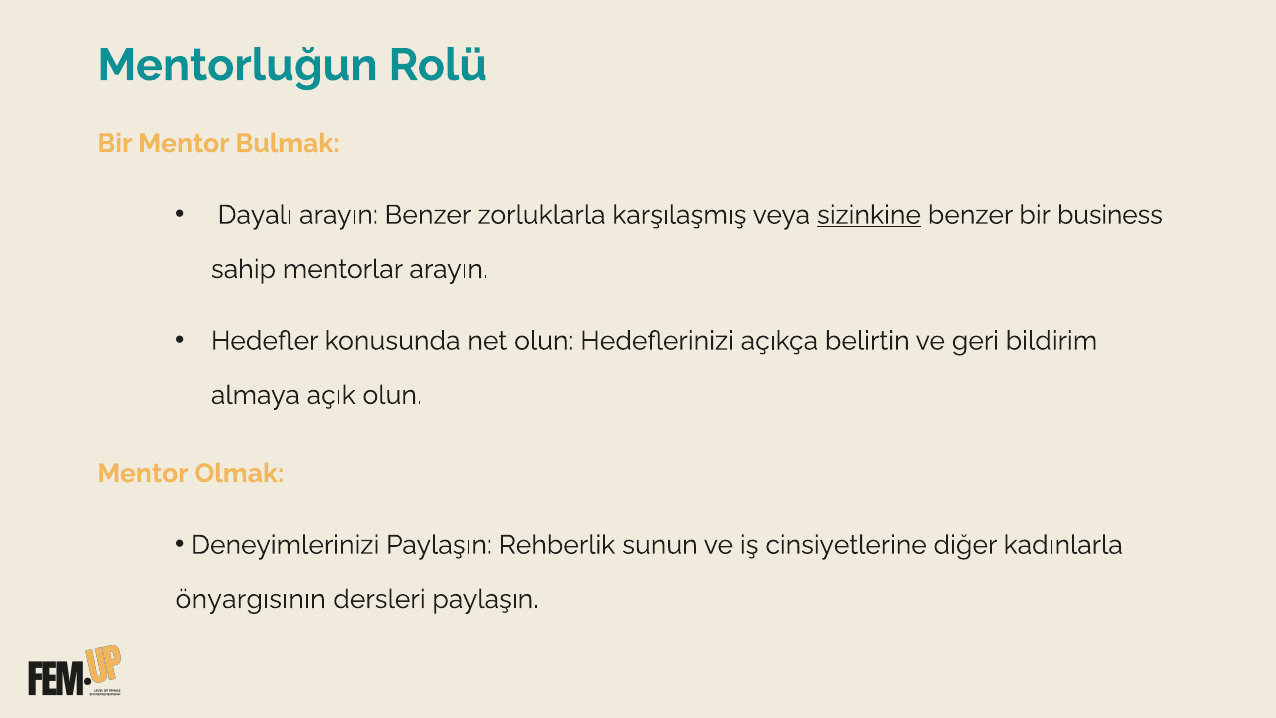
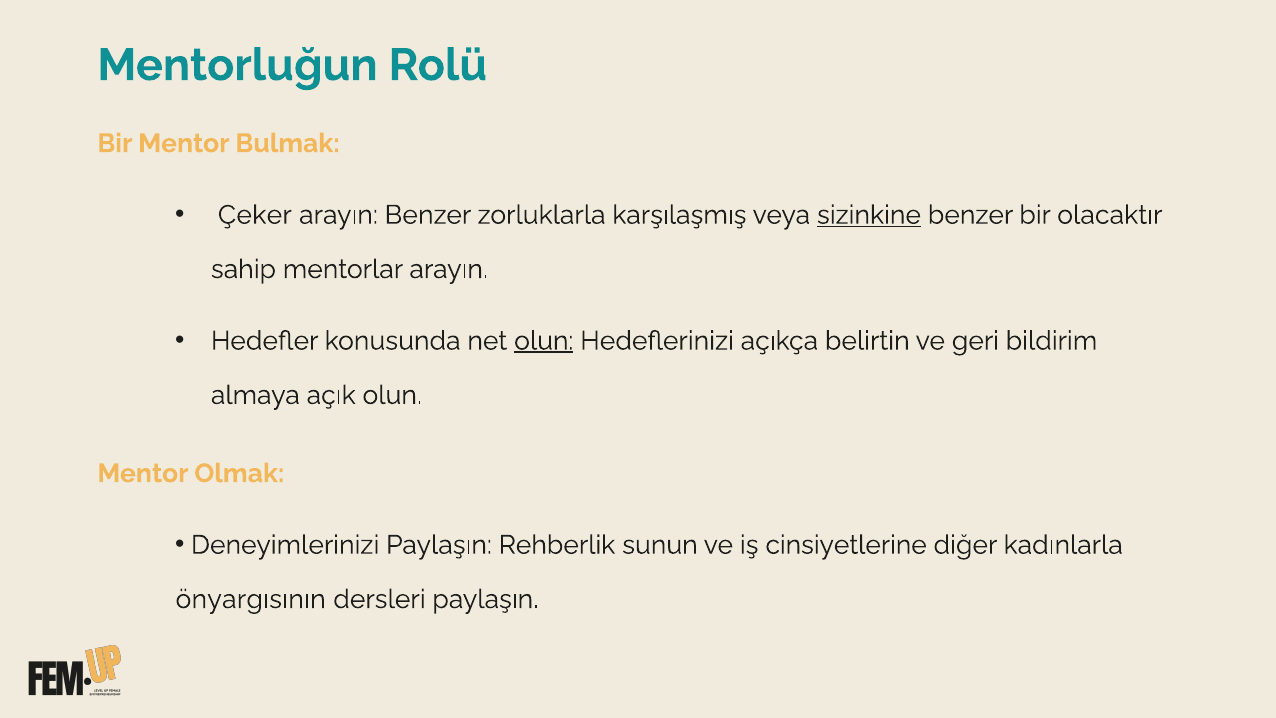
Dayalı: Dayalı -> Çeker (255, 215)
business: business -> olacaktır (1110, 215)
olun underline: none -> present (544, 341)
